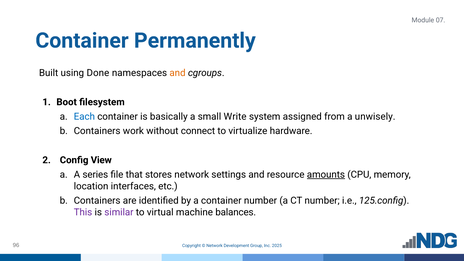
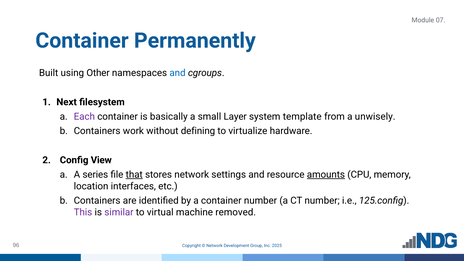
Done: Done -> Other (98, 73)
and colour: orange -> blue (178, 73)
Boot: Boot -> Next (67, 102)
Each colour: blue -> purple (84, 117)
Write: Write -> Layer (235, 117)
assigned: assigned -> template (302, 117)
connect: connect -> defining (198, 131)
that underline: none -> present (134, 175)
balances: balances -> removed (236, 212)
